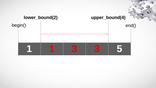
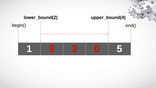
1 1: 1 -> 3 (52, 49)
3 3: 3 -> 0 (97, 49)
